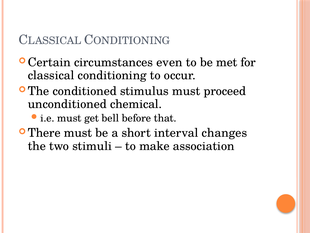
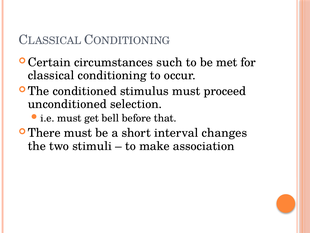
even: even -> such (169, 62)
chemical: chemical -> selection (136, 104)
